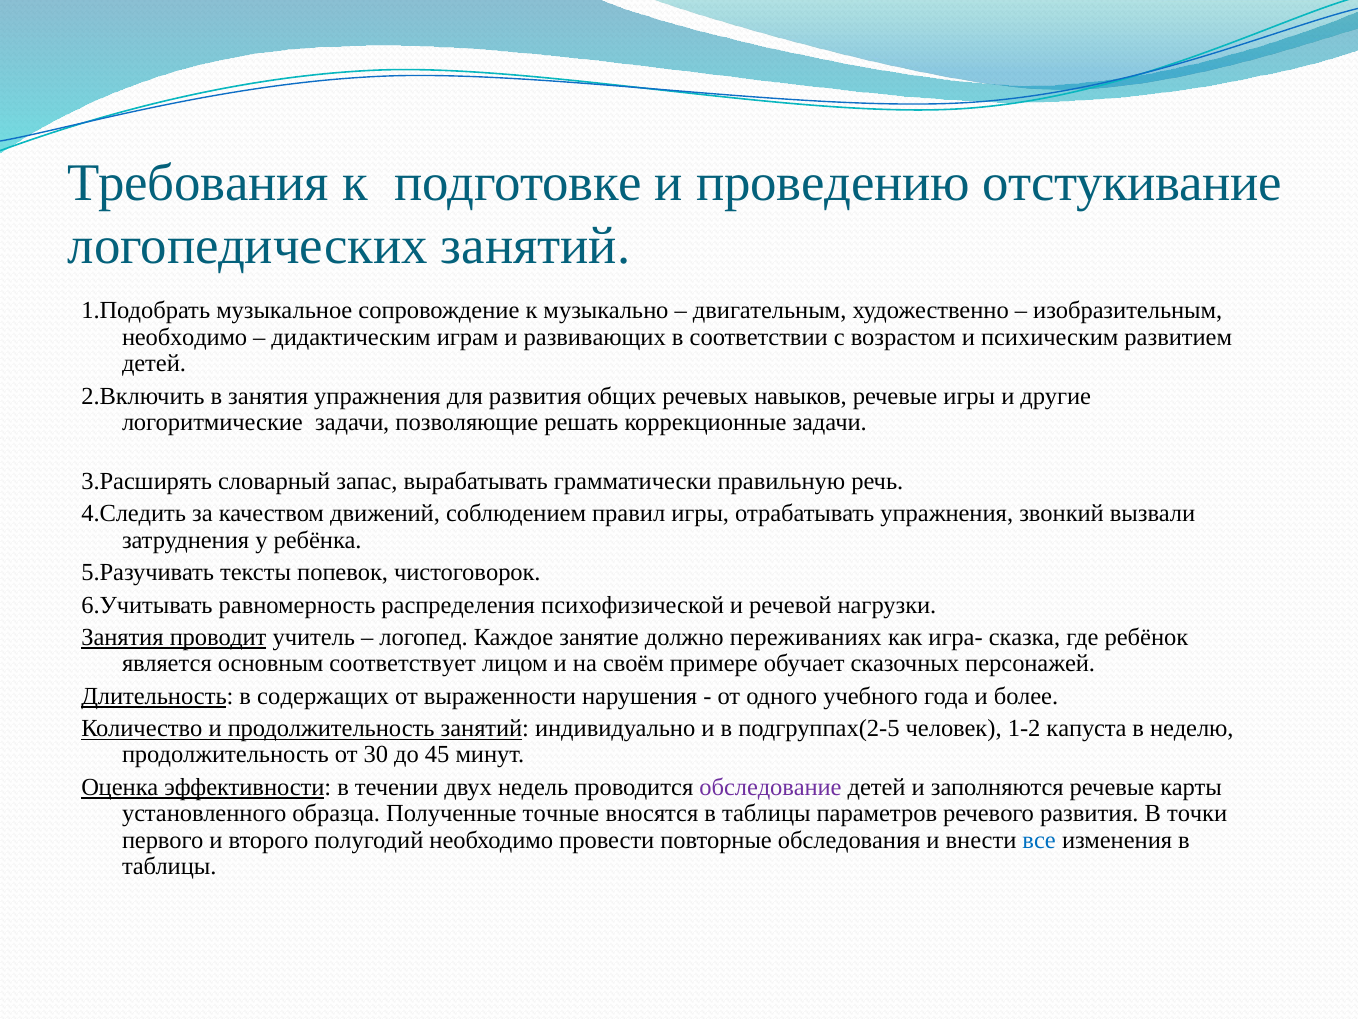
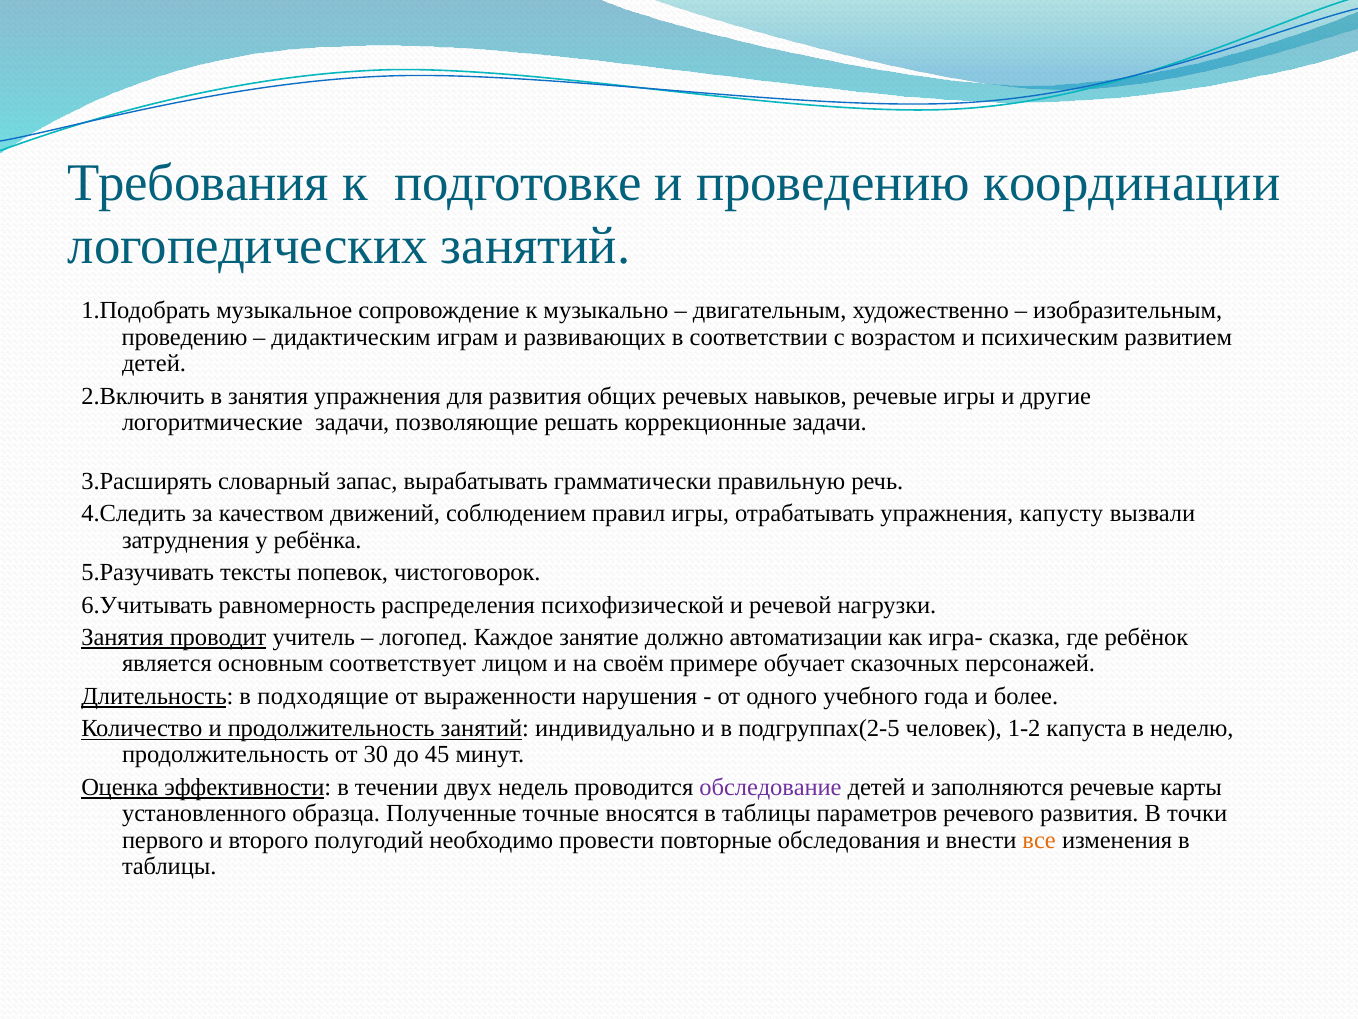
отстукивание: отстукивание -> координации (1132, 183)
необходимо: необходимо -> проведению (185, 337)
звонкий: звонкий -> капусту (1061, 514)
переживаниях: переживаниях -> автоматизации (806, 637)
содержащих: содержащих -> подходящие (323, 696)
все colour: blue -> orange (1039, 840)
